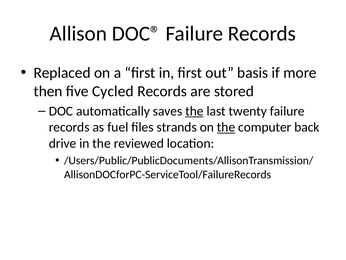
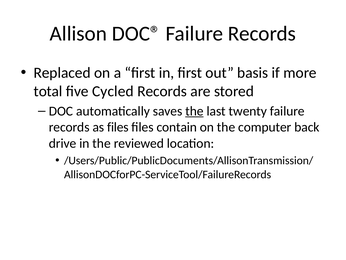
then: then -> total (48, 91)
as fuel: fuel -> files (118, 127)
strands: strands -> contain (177, 127)
the underline: present -> none (226, 127)
